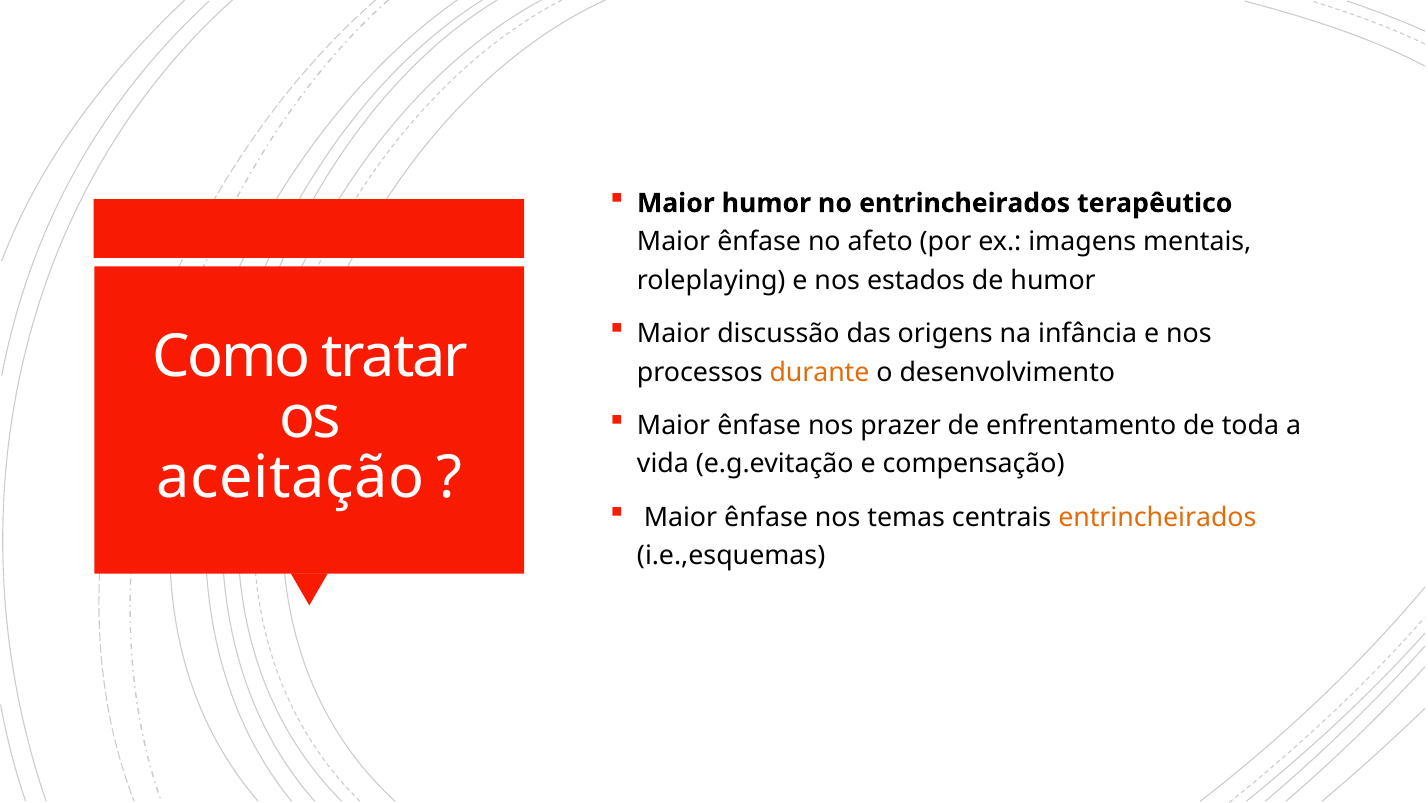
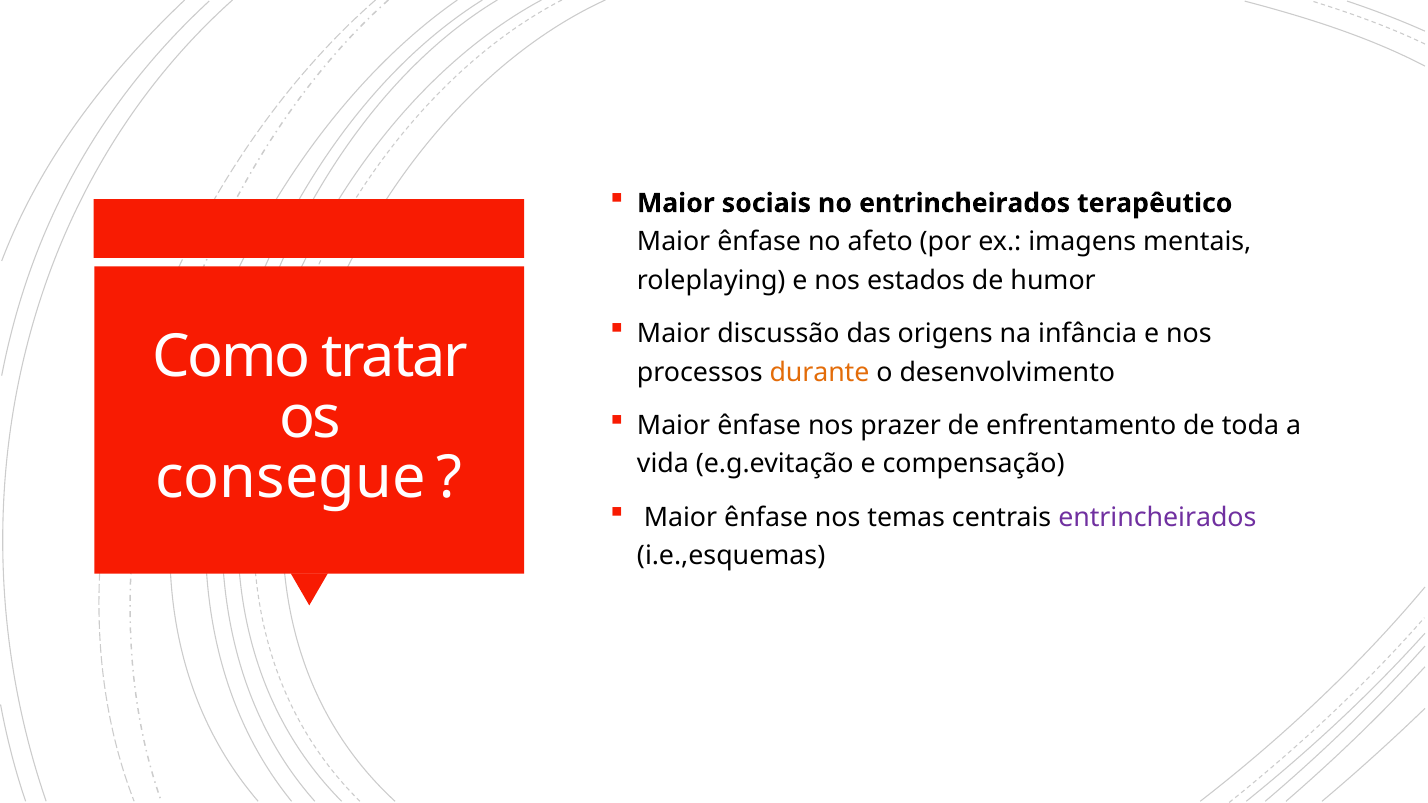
Maior humor: humor -> sociais (766, 203)
aceitação: aceitação -> consegue (291, 478)
entrincheirados colour: orange -> purple (1157, 518)
